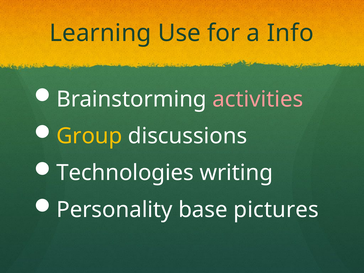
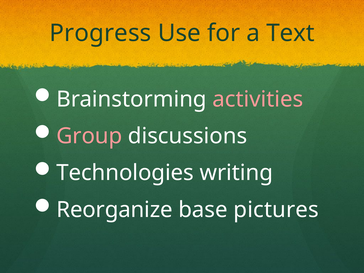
Learning: Learning -> Progress (100, 33)
Info: Info -> Text (290, 33)
Group colour: yellow -> pink (89, 136)
Personality: Personality -> Reorganize (115, 210)
